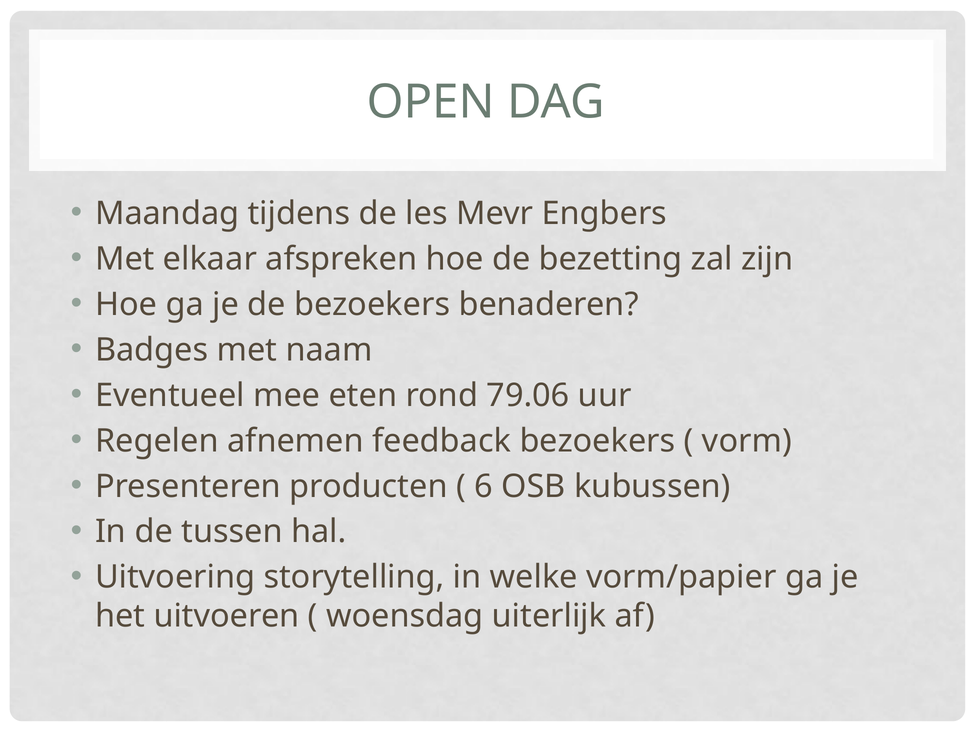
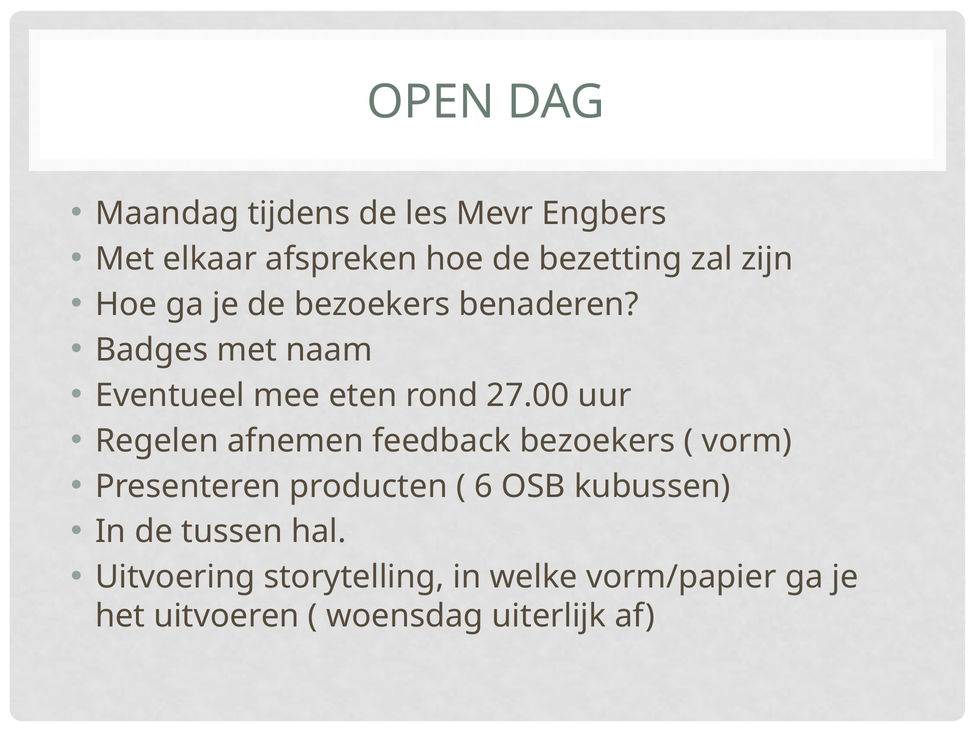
79.06: 79.06 -> 27.00 (528, 395)
